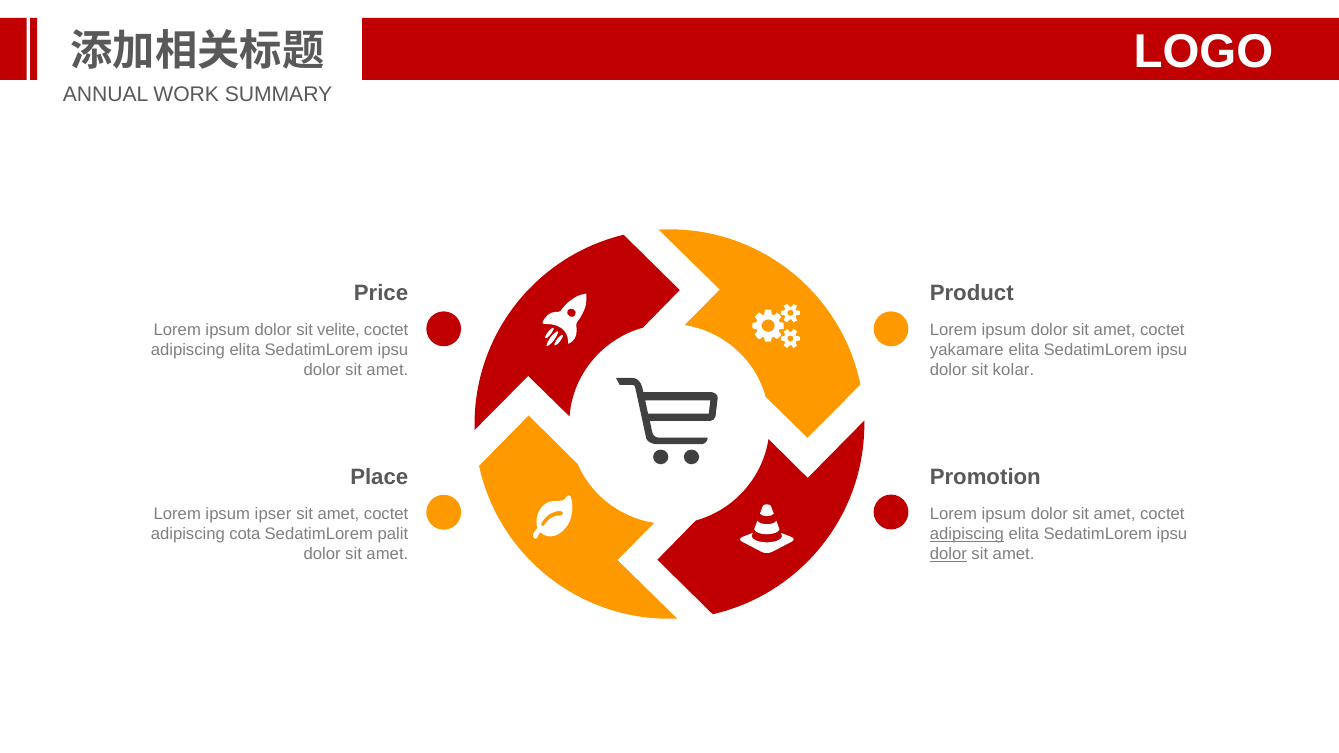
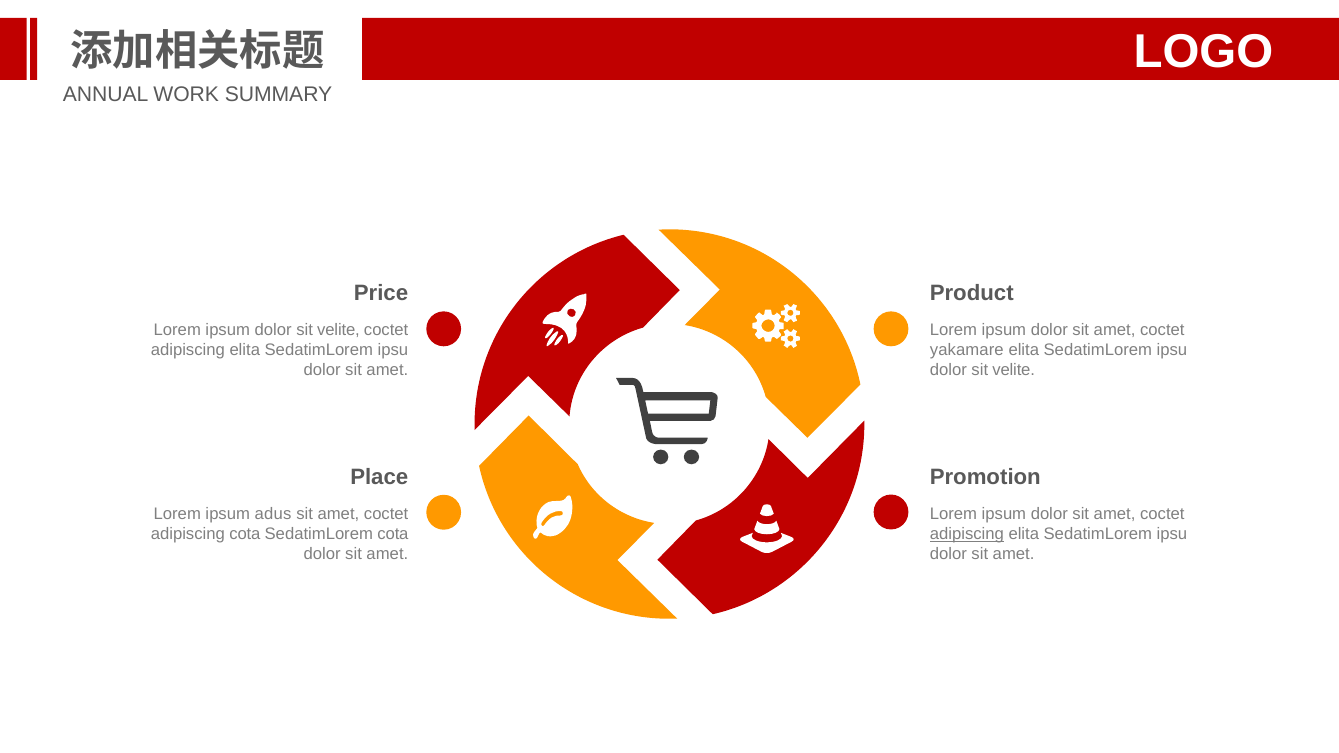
kolar: kolar -> velite (1014, 370)
ipser: ipser -> adus (273, 514)
SedatimLorem palit: palit -> cota (393, 534)
dolor underline: present -> none (948, 554)
